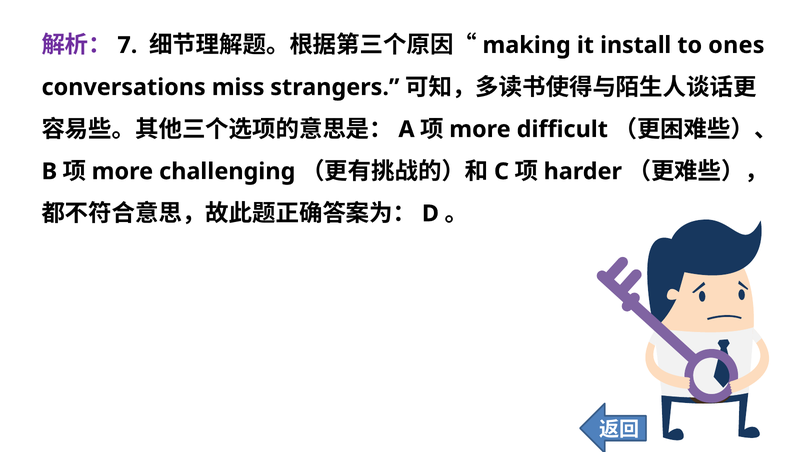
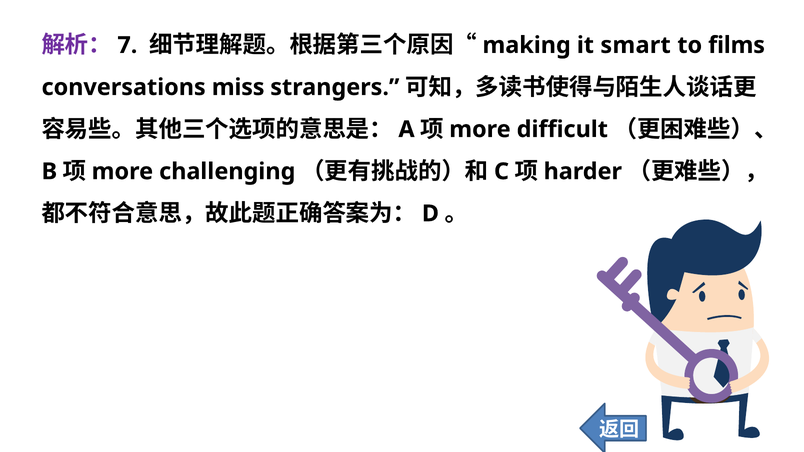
install: install -> smart (636, 45)
ones: ones -> films (737, 45)
